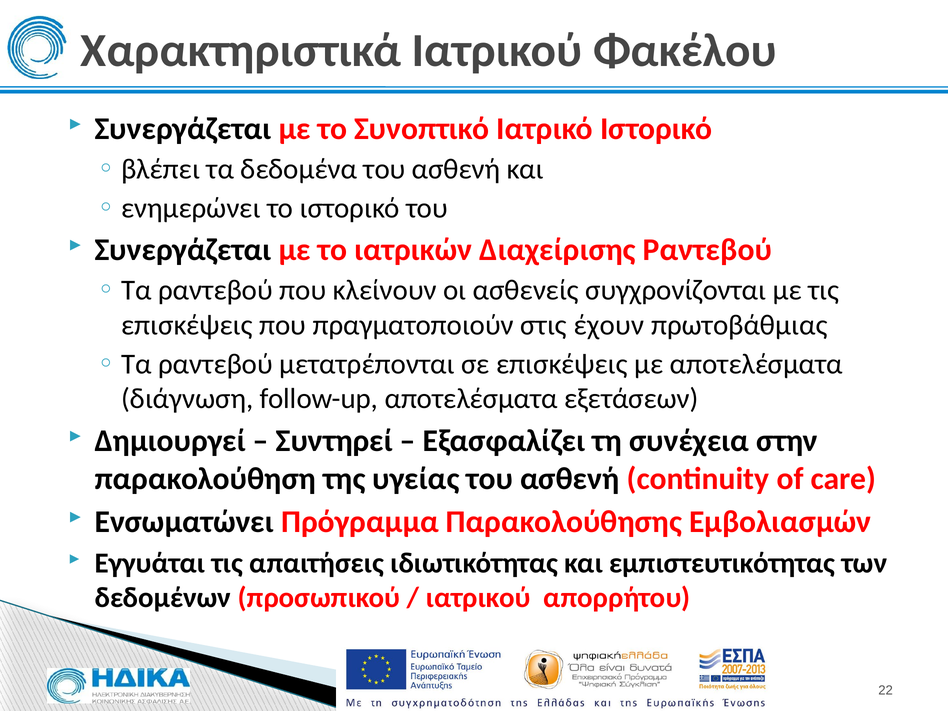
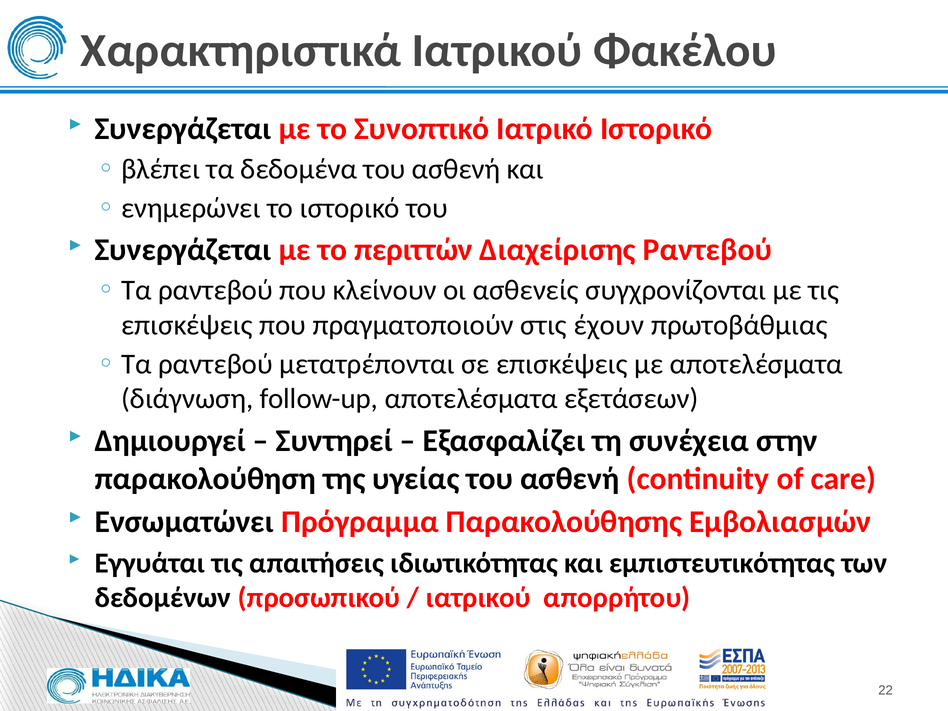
ιατρικών: ιατρικών -> περιττών (413, 250)
